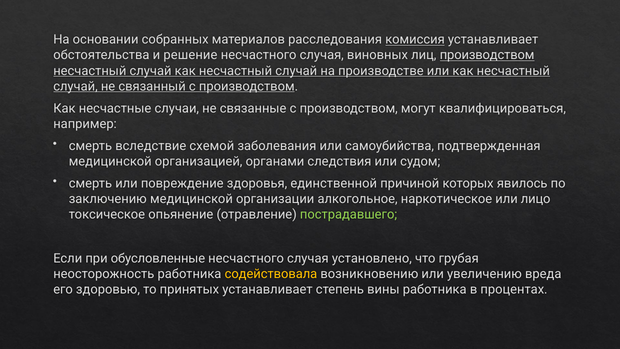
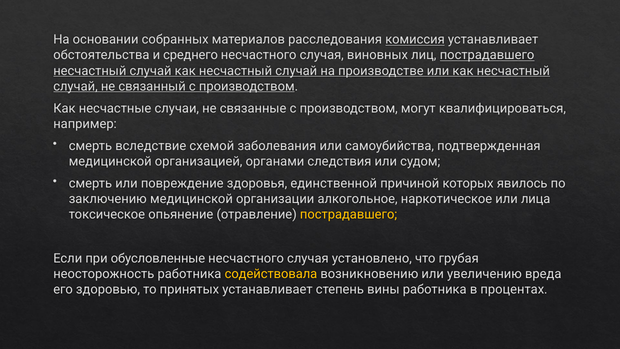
решение: решение -> среднего (191, 55)
лиц производством: производством -> пострадавшего (487, 55)
лицо: лицо -> лица (536, 199)
пострадавшего colour: light green -> yellow (349, 214)
